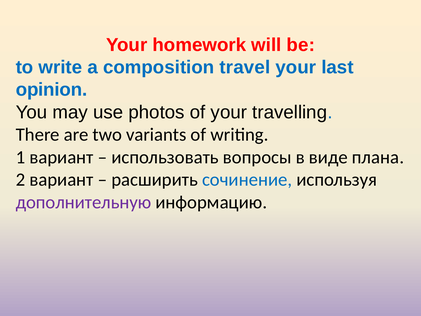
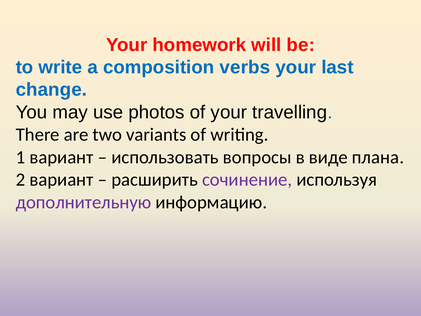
travel: travel -> verbs (245, 67)
opinion: opinion -> change (51, 90)
сочинение colour: blue -> purple (247, 180)
